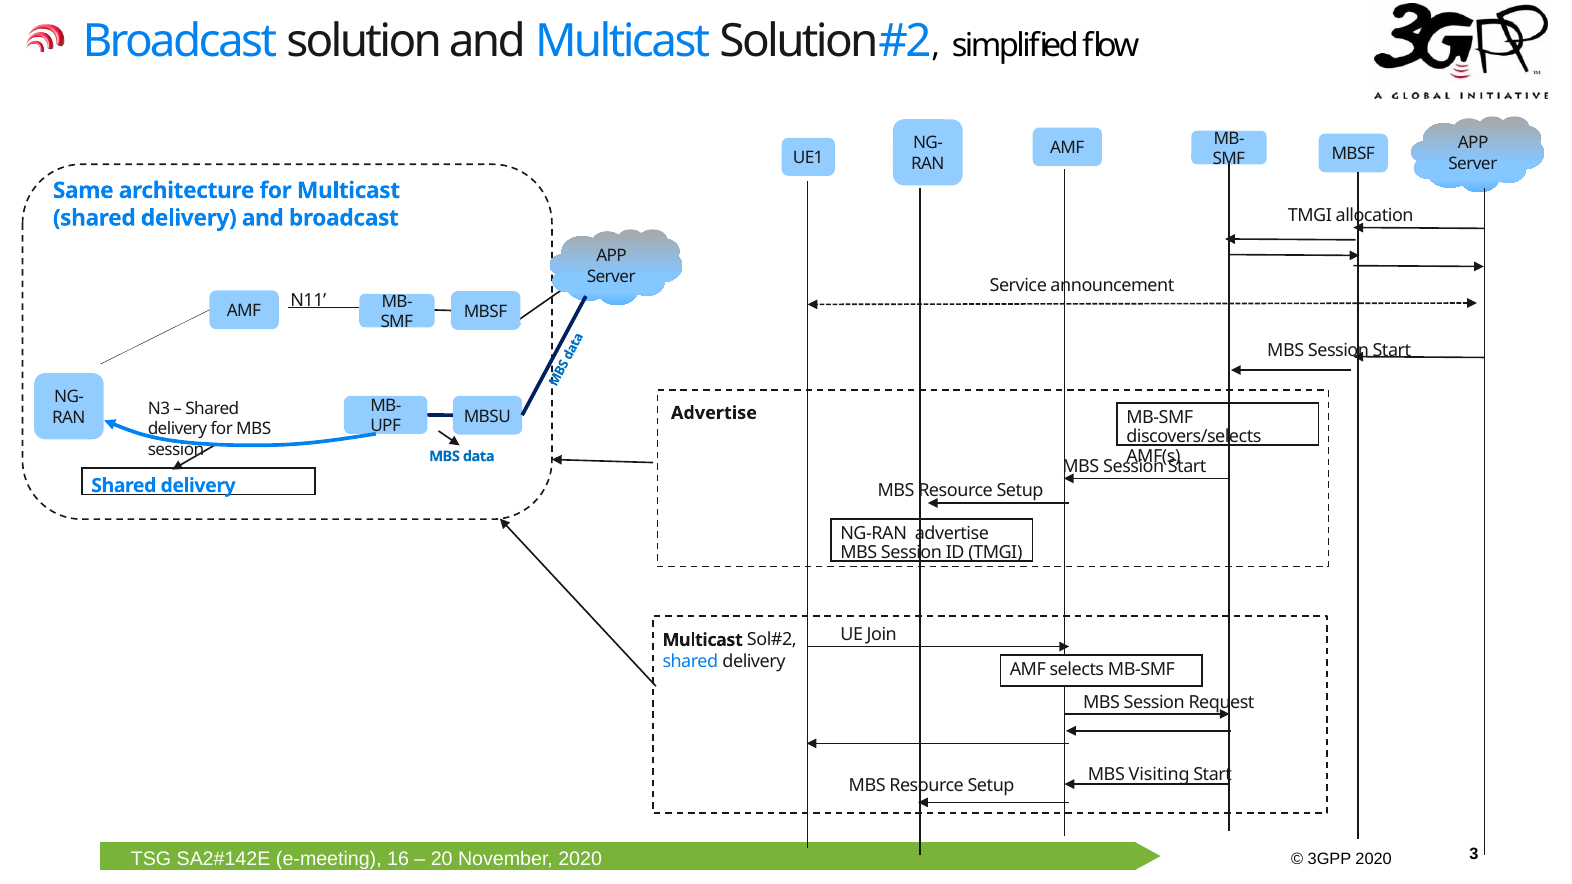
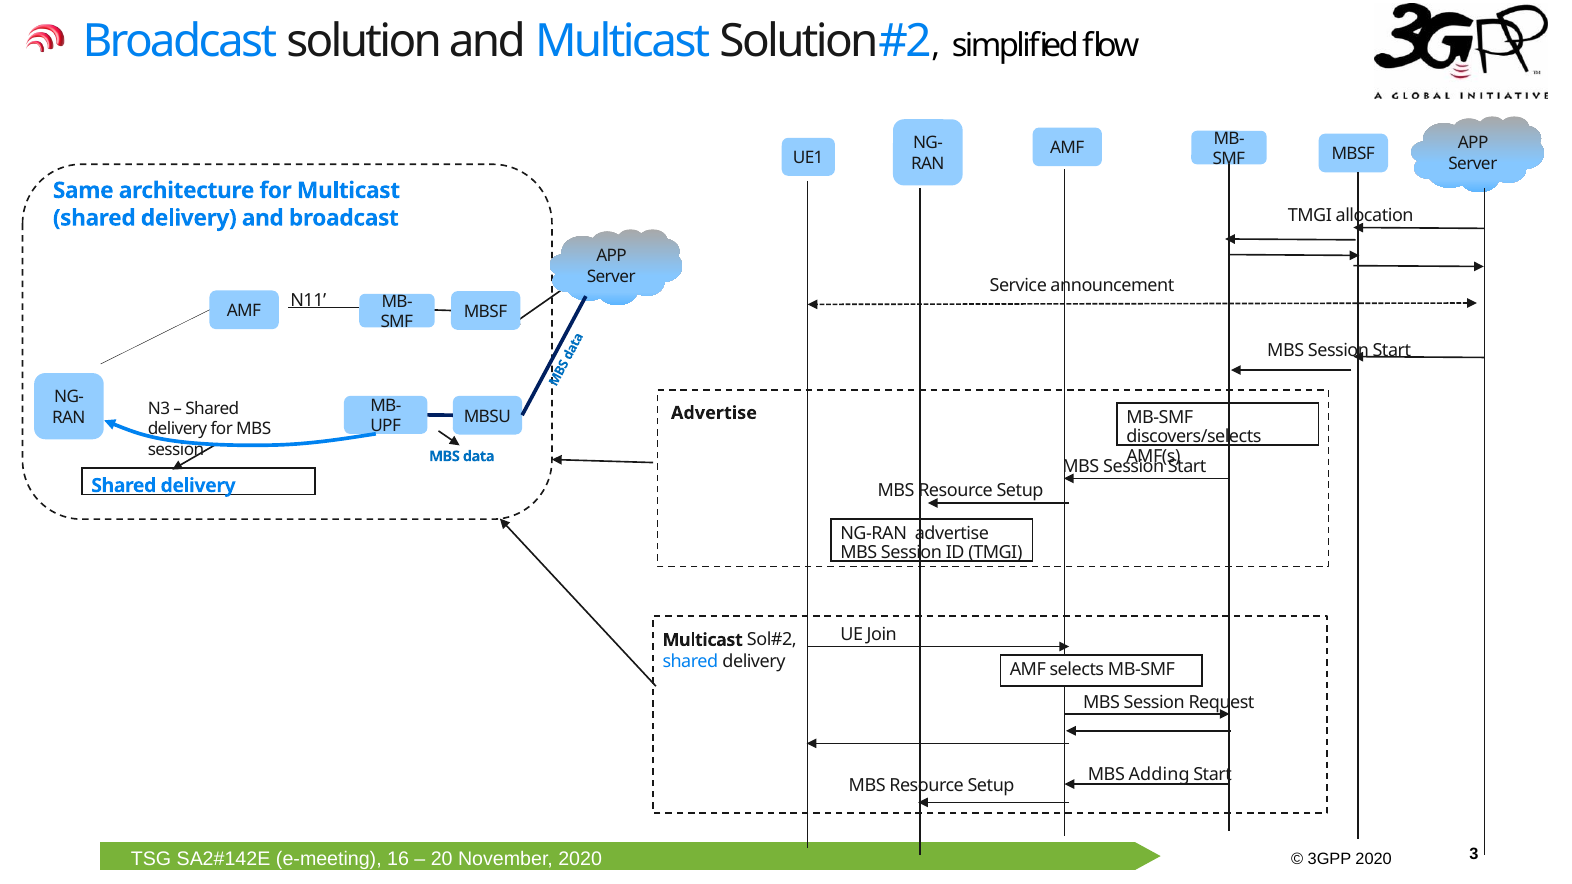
Visiting: Visiting -> Adding (1159, 774)
